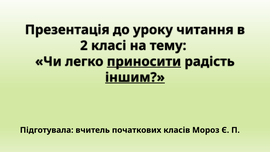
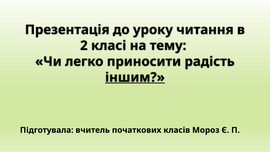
приносити underline: present -> none (144, 61)
